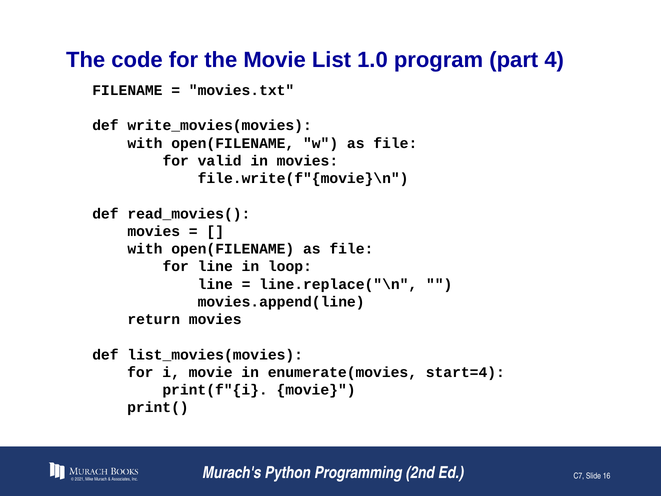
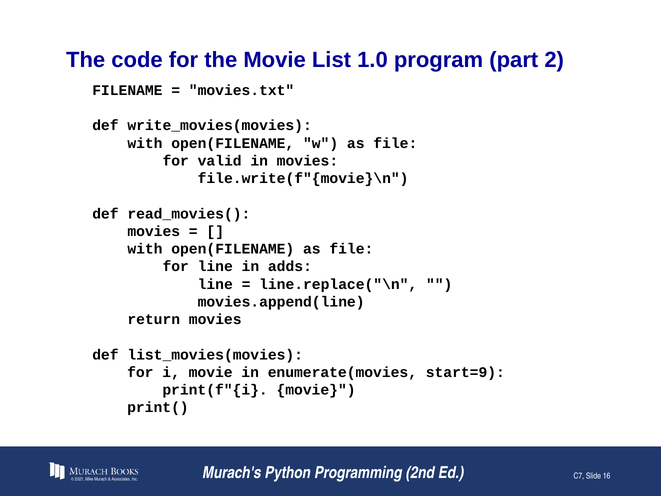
4: 4 -> 2 (554, 60)
loop: loop -> adds (290, 266)
start=4: start=4 -> start=9 (465, 372)
